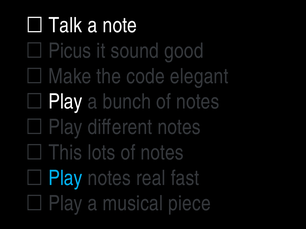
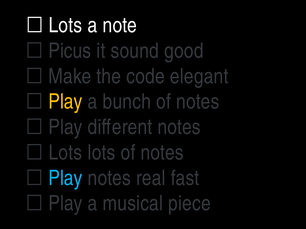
Talk: Talk -> Lots (65, 25)
Play colour: white -> yellow (65, 102)
This: This -> Lots (65, 153)
